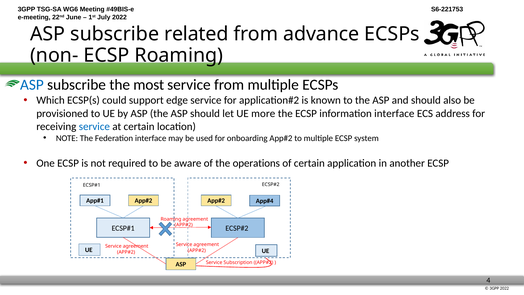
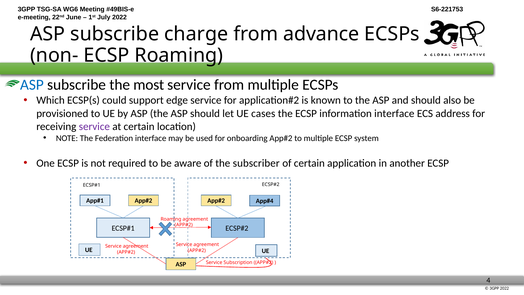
related: related -> charge (196, 34)
more: more -> cases (263, 113)
service colour: blue -> purple (94, 127)
operations: operations -> subscriber (256, 163)
